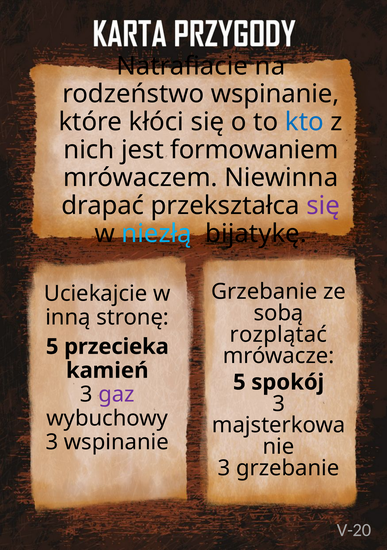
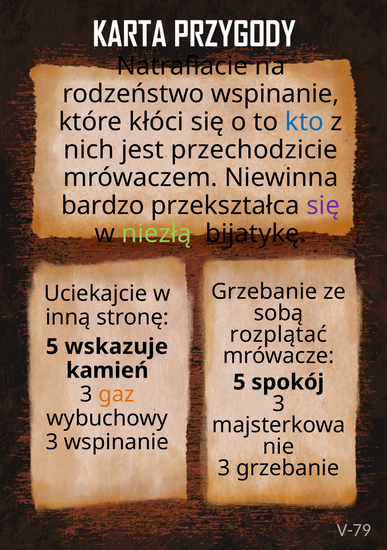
formowaniem: formowaniem -> przechodzicie (254, 150)
drapać: drapać -> bardzo (103, 205)
niezłą colour: light blue -> light green (157, 233)
przecieka: przecieka -> wskazuje (116, 346)
gaz colour: purple -> orange (116, 394)
V-20: V-20 -> V-79 (354, 530)
